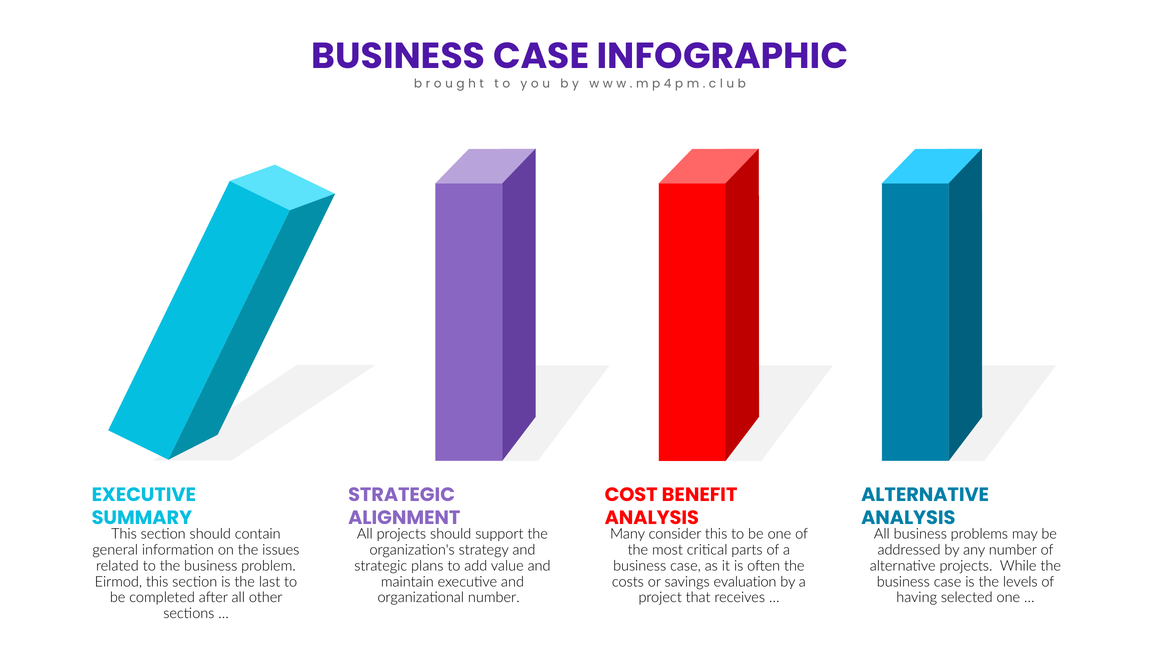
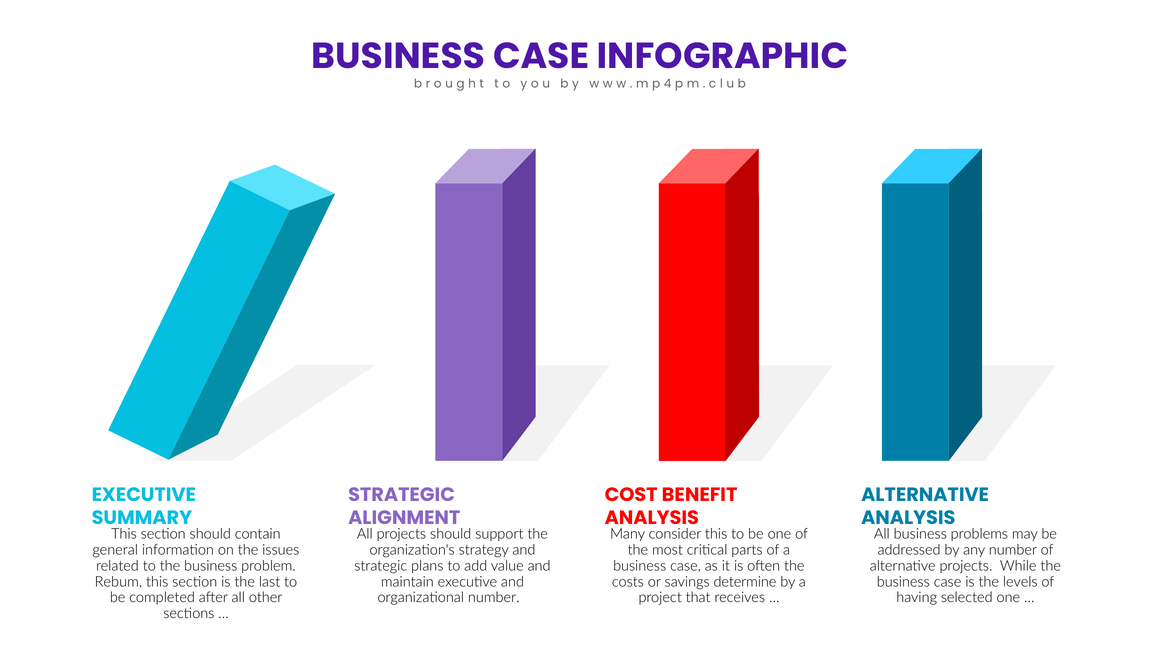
Eirmod: Eirmod -> Rebum (118, 581)
evaluation: evaluation -> determine (745, 581)
